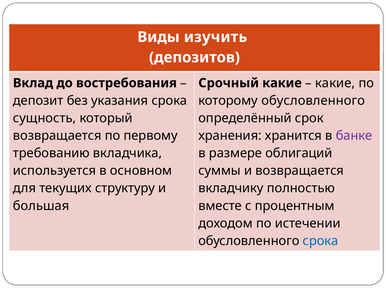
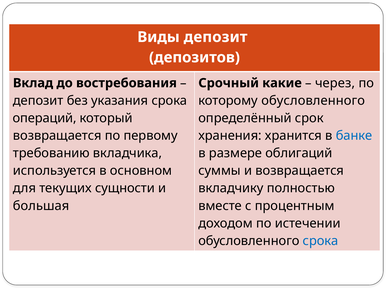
Виды изучить: изучить -> депозит (216, 37)
какие: какие -> через (335, 83)
сущность: сущность -> операций (45, 118)
банке colour: purple -> blue (354, 136)
структуру: структуру -> сущности (125, 189)
